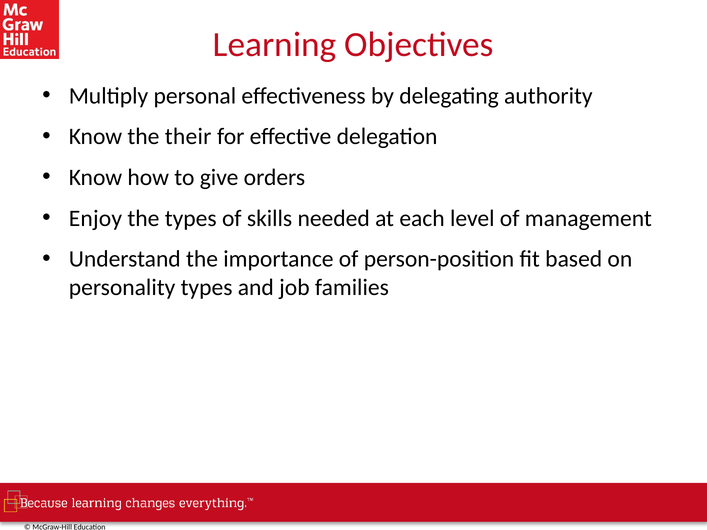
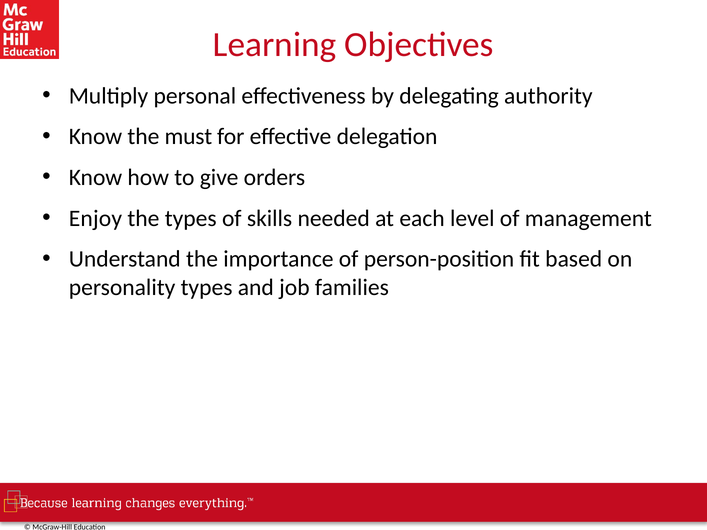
their: their -> must (188, 137)
